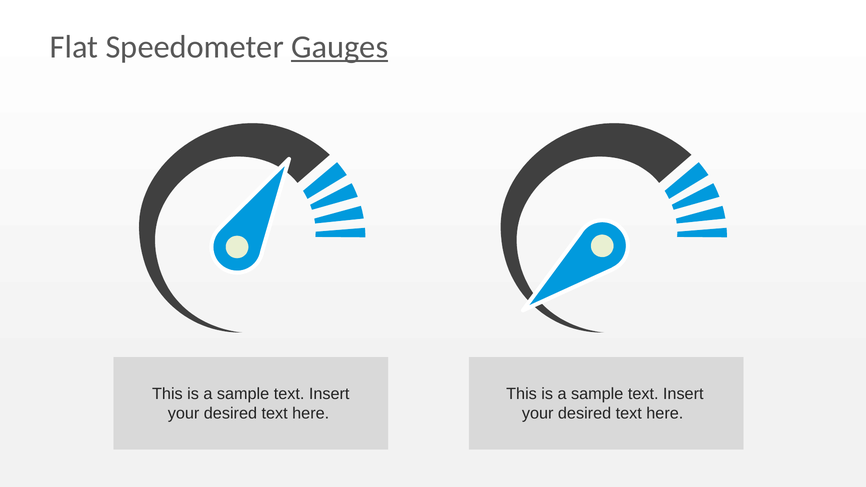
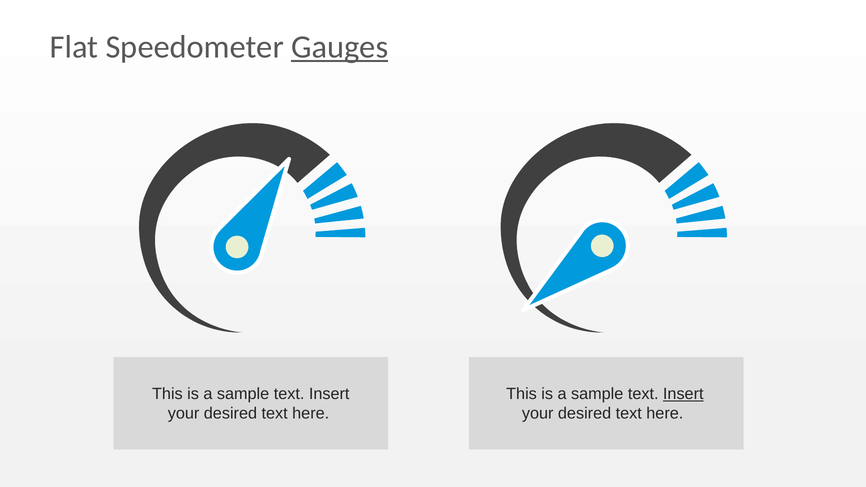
Insert underline: none -> present (683, 394)
